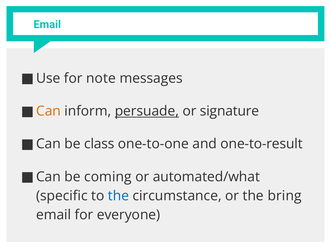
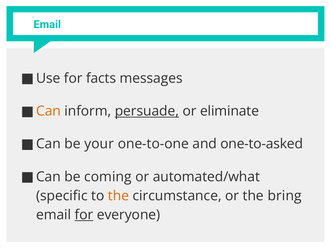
note: note -> facts (101, 78)
signature: signature -> eliminate (230, 111)
class: class -> your (99, 144)
one-to-result: one-to-result -> one-to-asked (262, 144)
the colour: blue -> orange (119, 196)
for underline: none -> present (84, 215)
